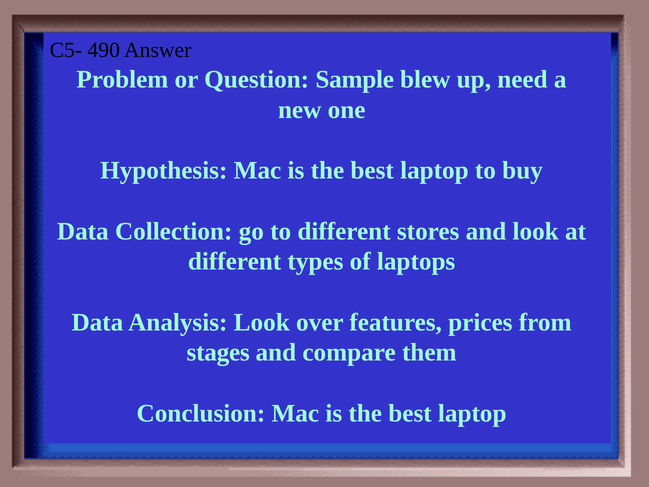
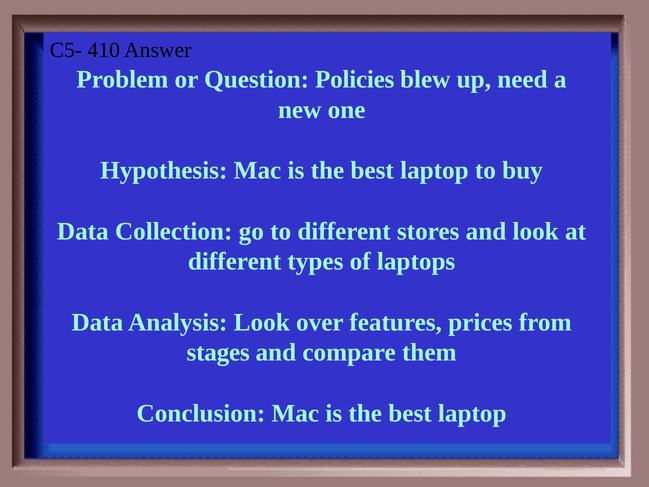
490: 490 -> 410 (104, 50)
Sample: Sample -> Policies (355, 80)
